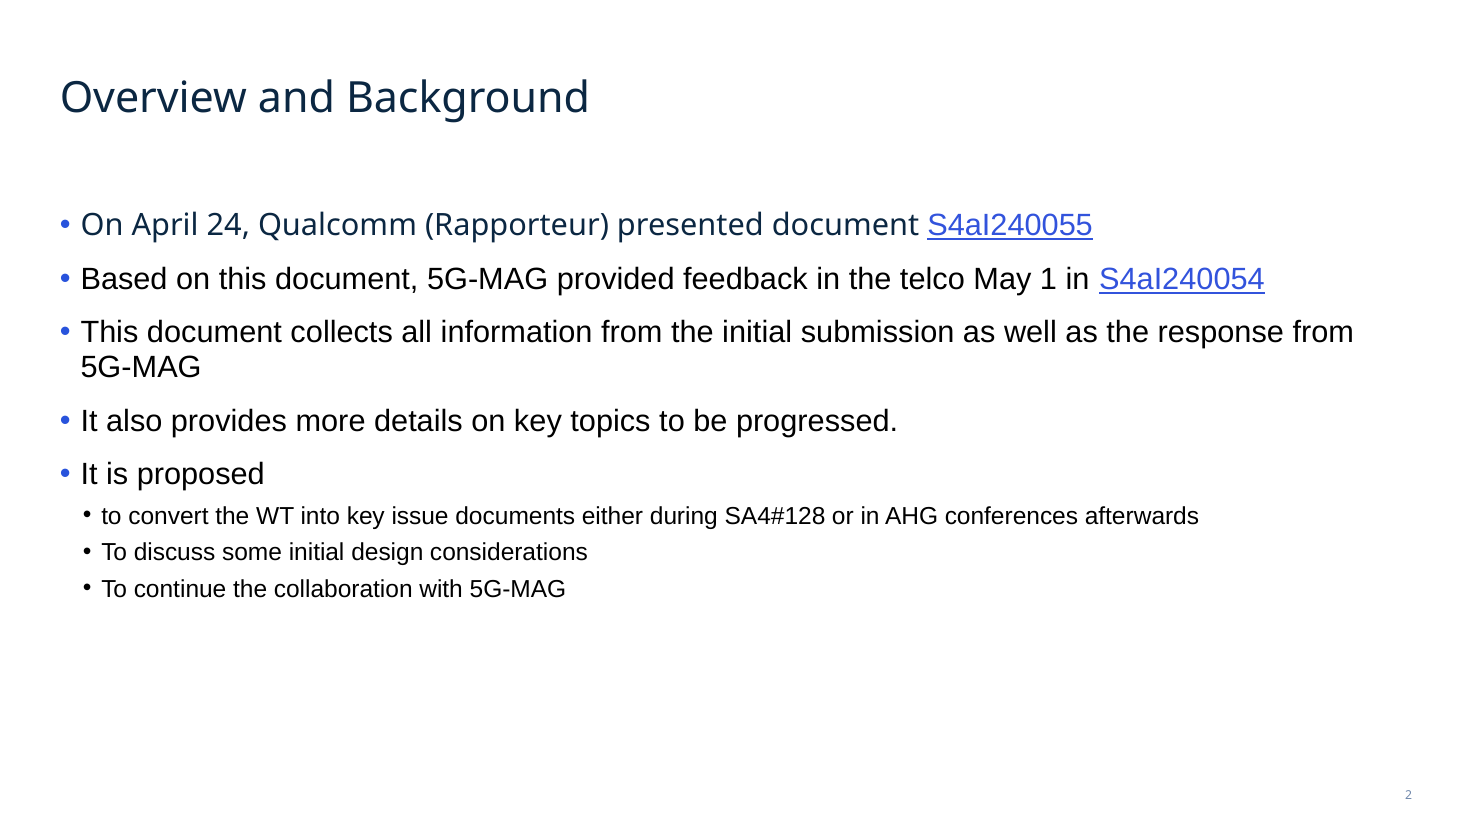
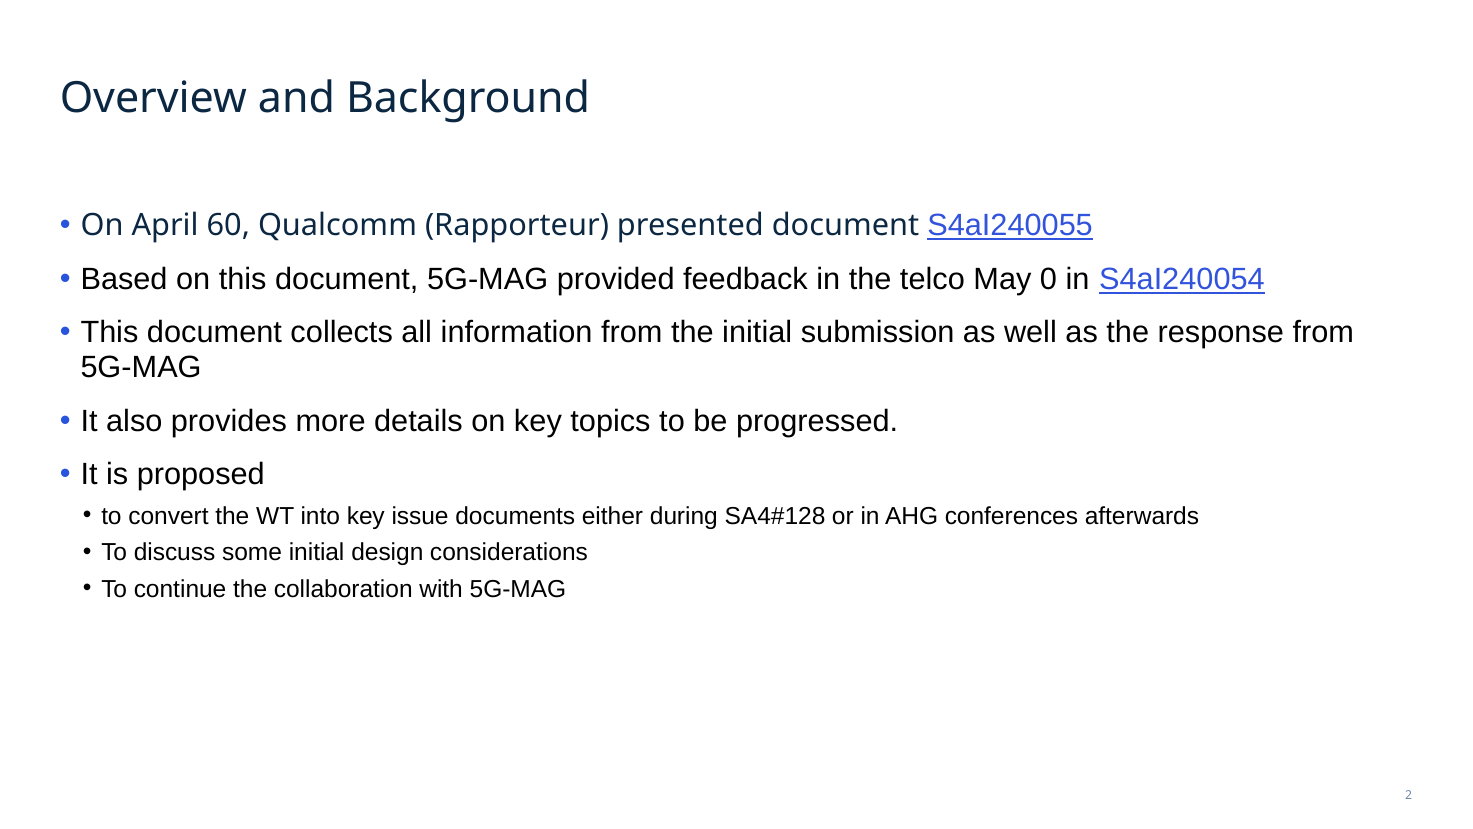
24: 24 -> 60 (228, 226)
1: 1 -> 0 (1048, 279)
